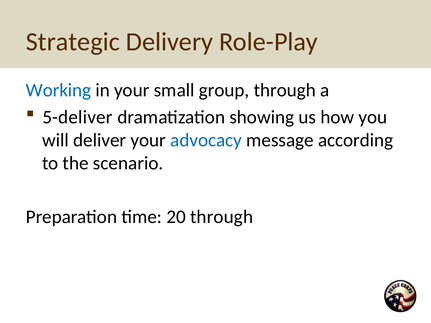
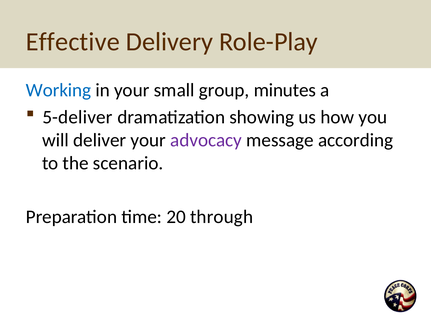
Strategic: Strategic -> Effective (73, 42)
group through: through -> minutes (285, 90)
advocacy colour: blue -> purple (206, 140)
